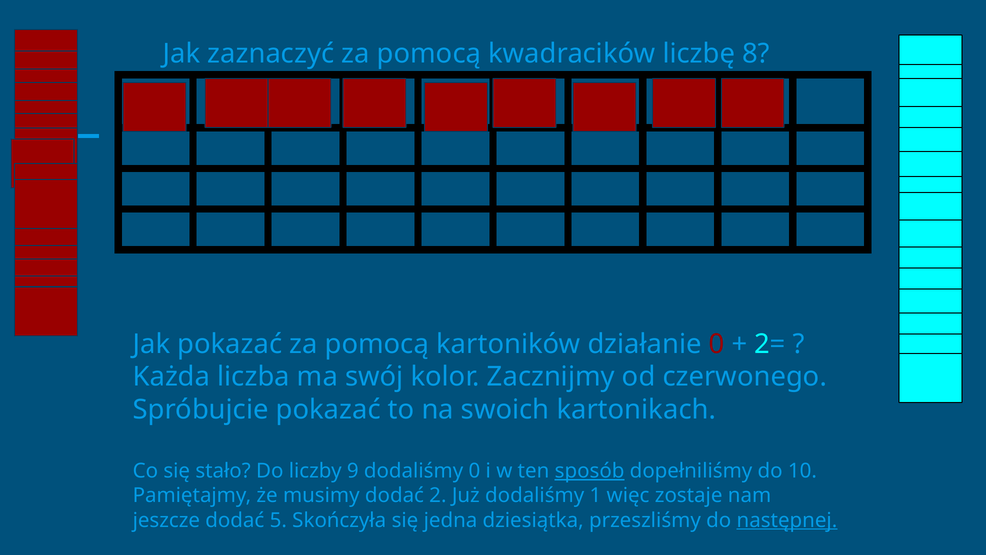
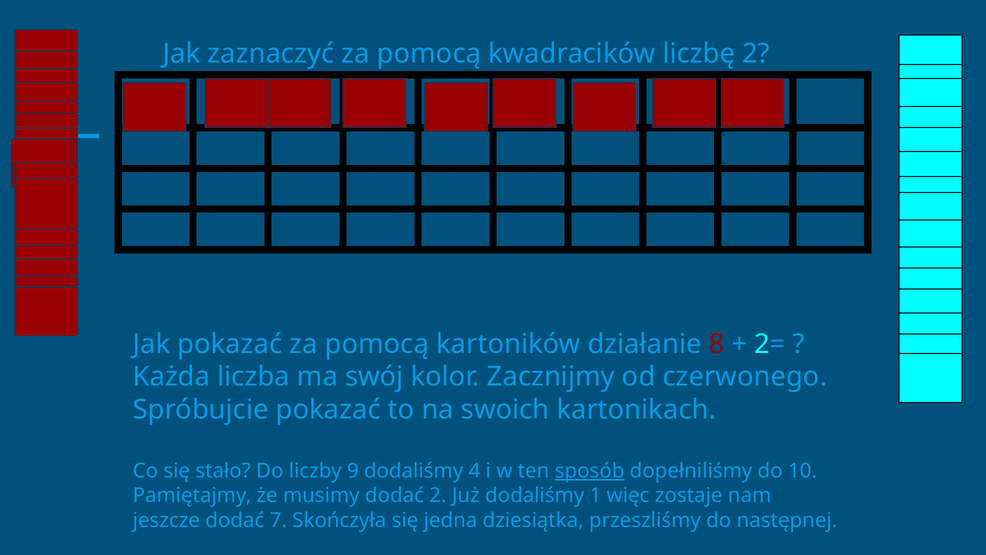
liczbę 8: 8 -> 2 (756, 54)
działanie 0: 0 -> 8 (717, 344)
dodaliśmy 0: 0 -> 4 (474, 471)
5: 5 -> 7 (278, 520)
następnej underline: present -> none (787, 520)
